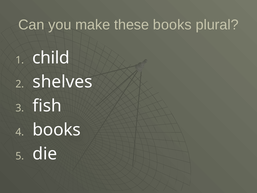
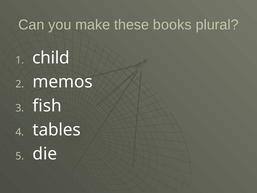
shelves: shelves -> memos (63, 82)
books: books -> tables (57, 130)
